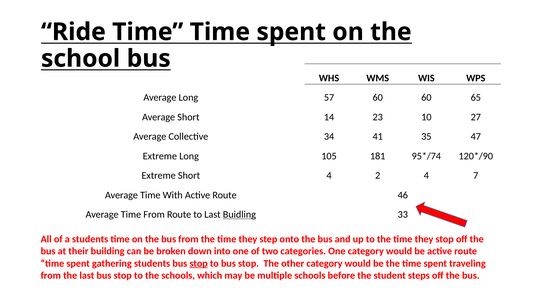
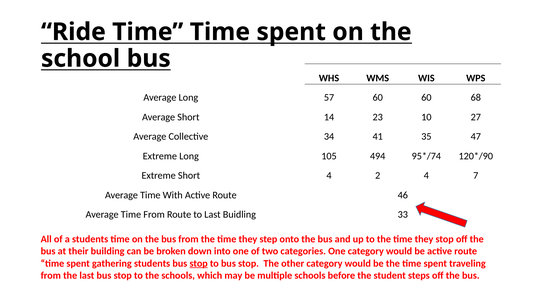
65: 65 -> 68 (476, 97)
181: 181 -> 494 (378, 156)
Buidling underline: present -> none (239, 214)
